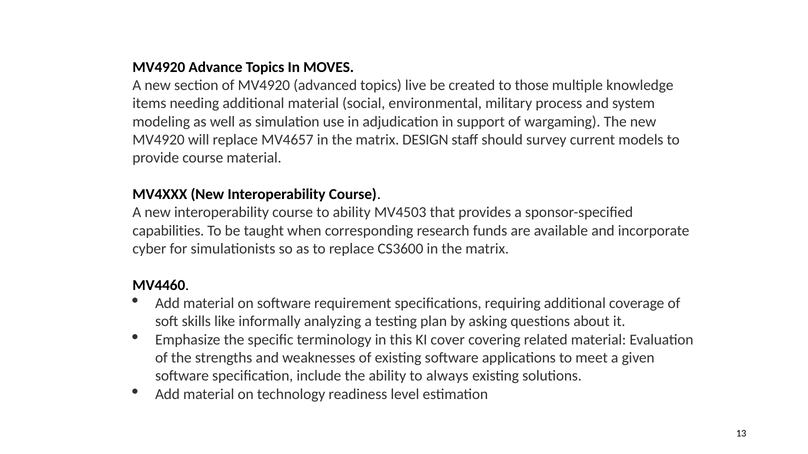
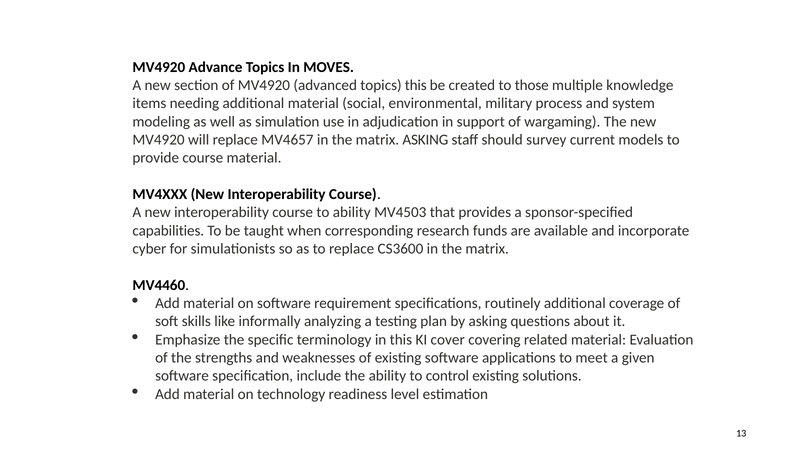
topics live: live -> this (416, 85)
matrix DESIGN: DESIGN -> ASKING (425, 140)
requiring: requiring -> routinely (513, 304)
always: always -> control (447, 376)
